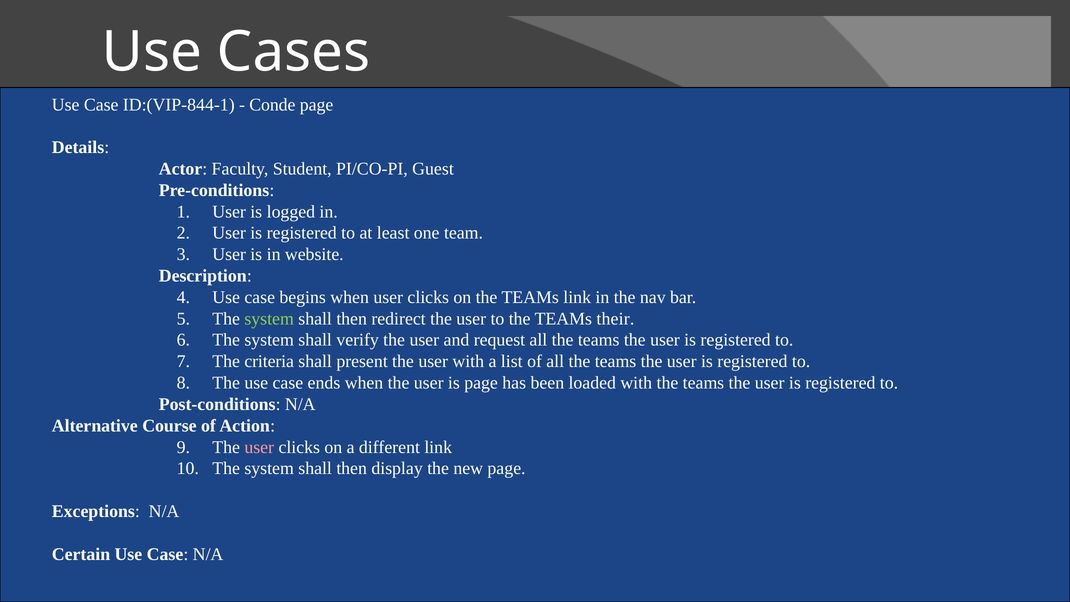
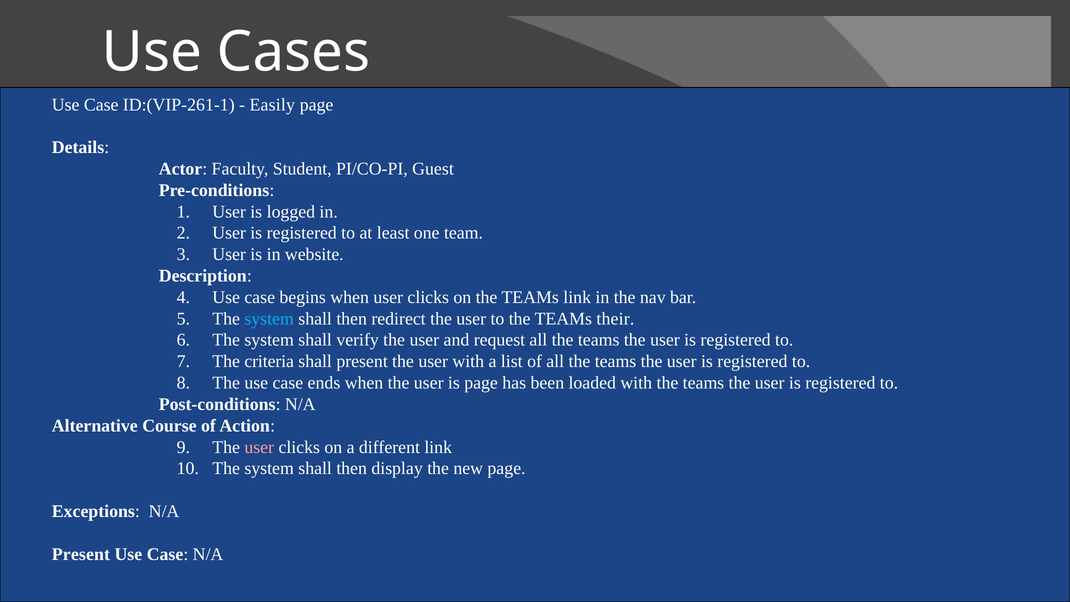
ID:(VIP-844-1: ID:(VIP-844-1 -> ID:(VIP-261-1 (179, 105)
Conde: Conde -> Easily (272, 105)
system colour: light green -> light blue (269, 319)
Certain: Certain -> Present (81, 554)
